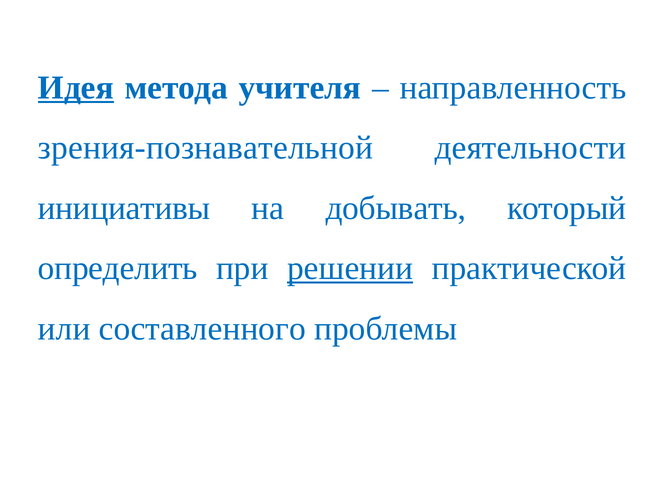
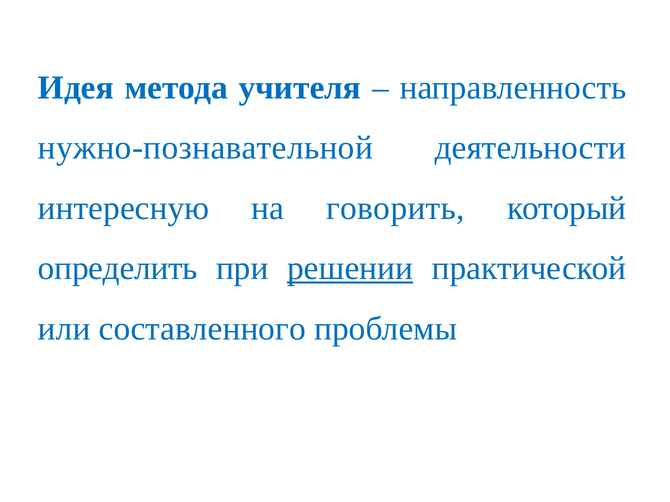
Идея underline: present -> none (76, 88)
зрения-познавательной: зрения-познавательной -> нужно-познавательной (205, 148)
инициативы: инициативы -> интересную (124, 208)
добывать: добывать -> говорить (396, 208)
